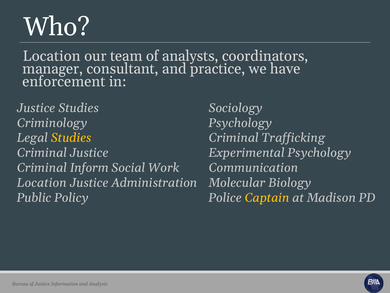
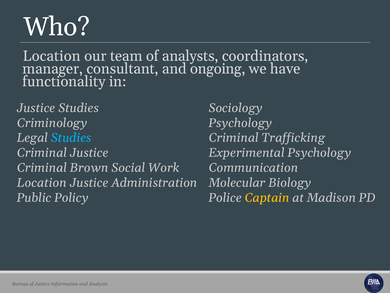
practice: practice -> ongoing (218, 69)
enforcement: enforcement -> functionality (64, 81)
Studies colour: yellow -> light blue (71, 138)
Inform: Inform -> Brown (89, 168)
